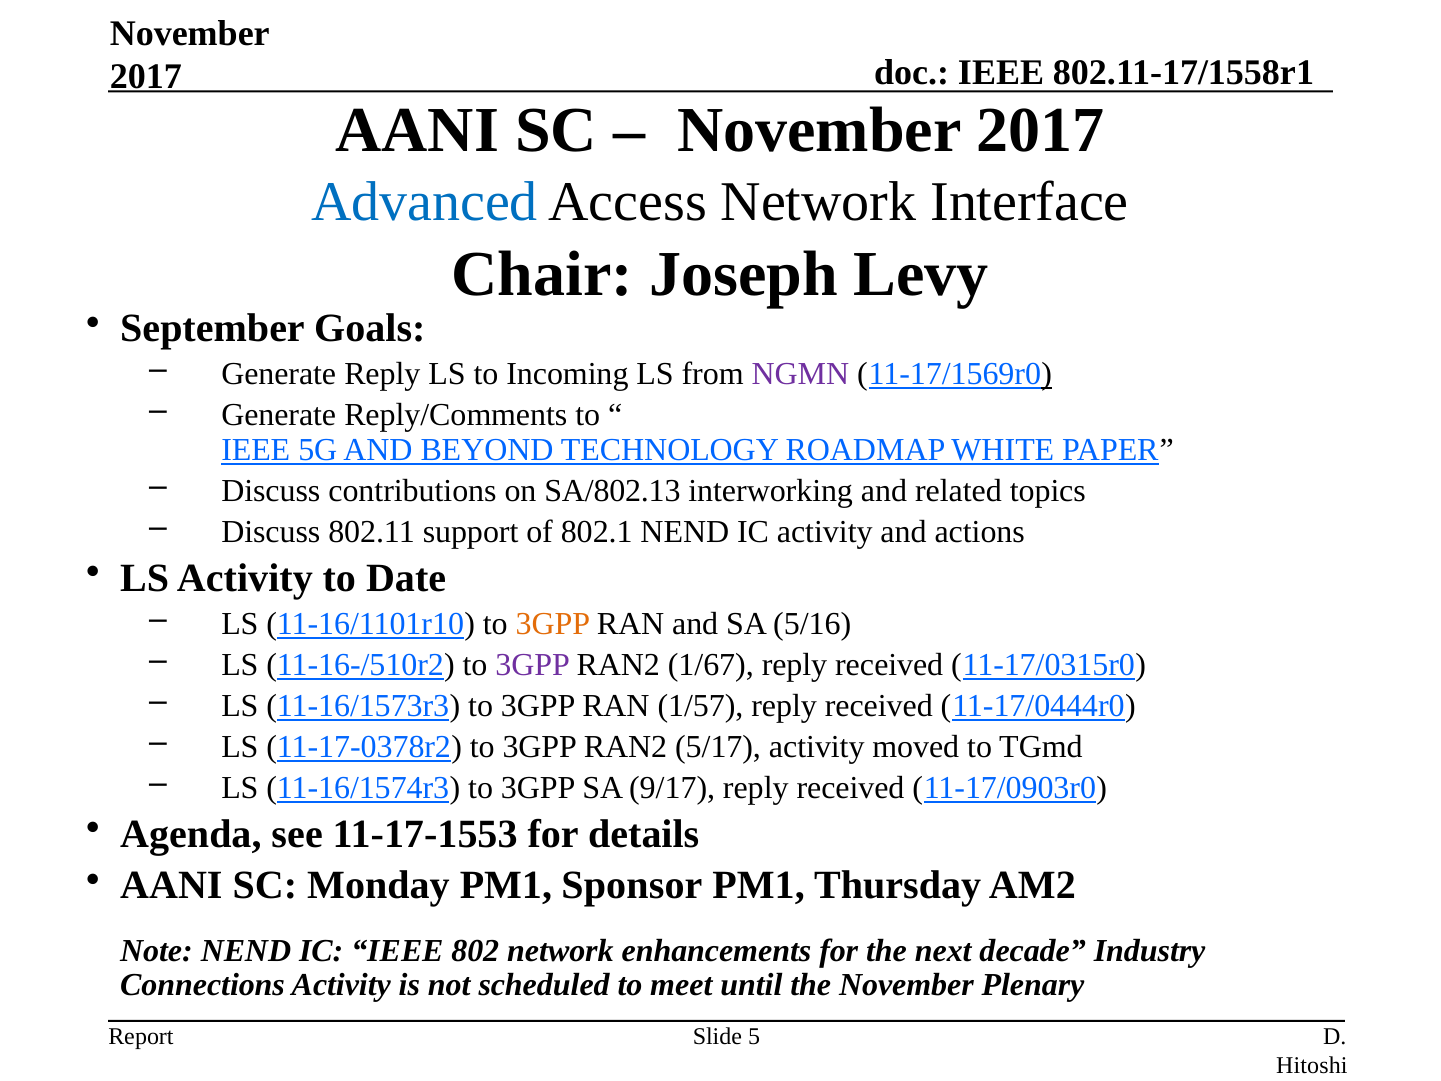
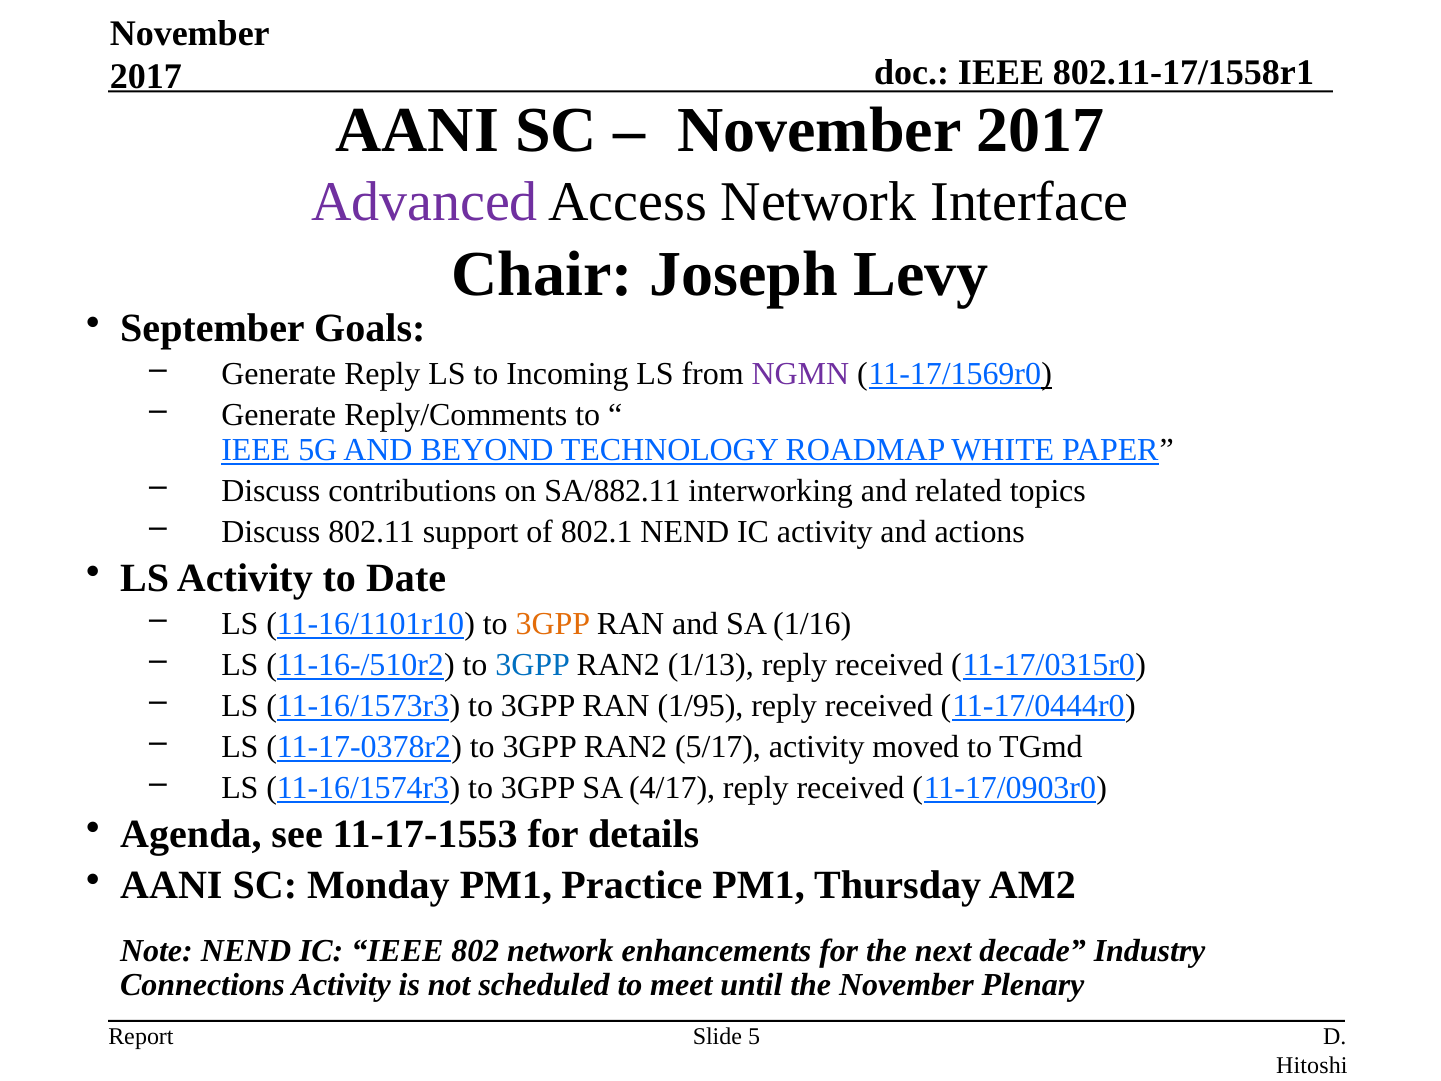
Advanced colour: blue -> purple (424, 202)
SA/802.13: SA/802.13 -> SA/882.11 (612, 490)
5/16: 5/16 -> 1/16 (812, 624)
3GPP colour: purple -> blue (533, 665)
1/67: 1/67 -> 1/13 (711, 665)
1/57: 1/57 -> 1/95 (700, 706)
9/17: 9/17 -> 4/17 (672, 787)
Sponsor: Sponsor -> Practice (632, 886)
